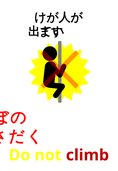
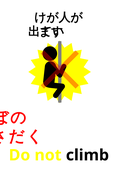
climb colour: red -> black (87, 155)
